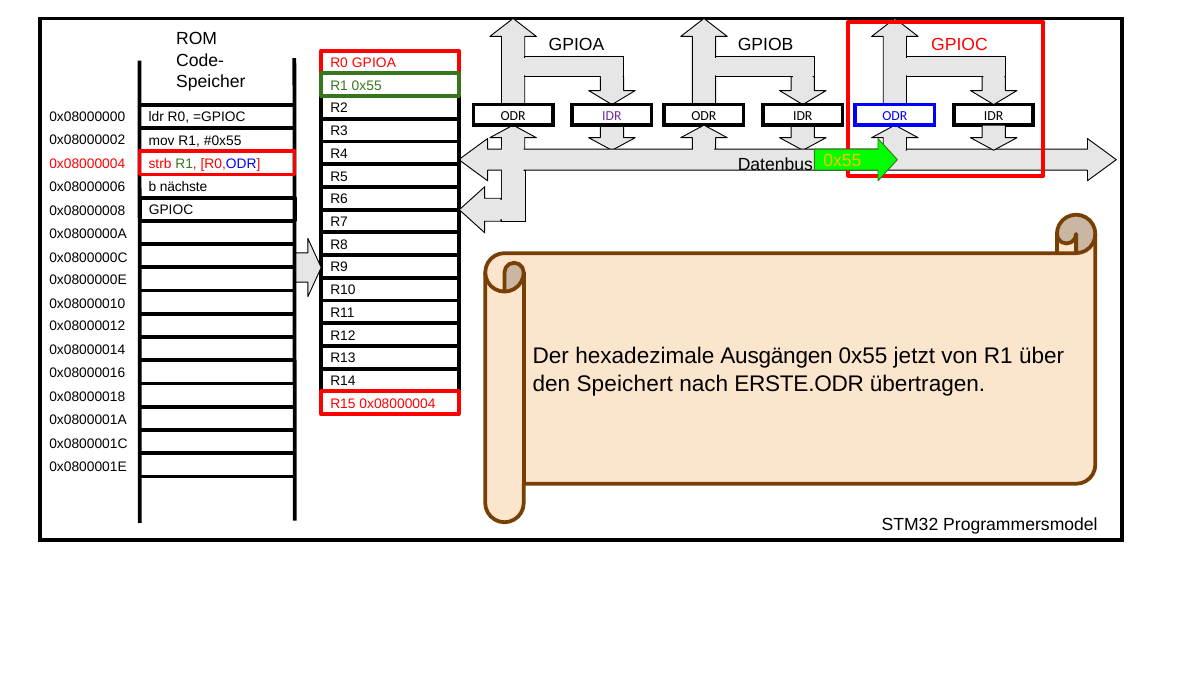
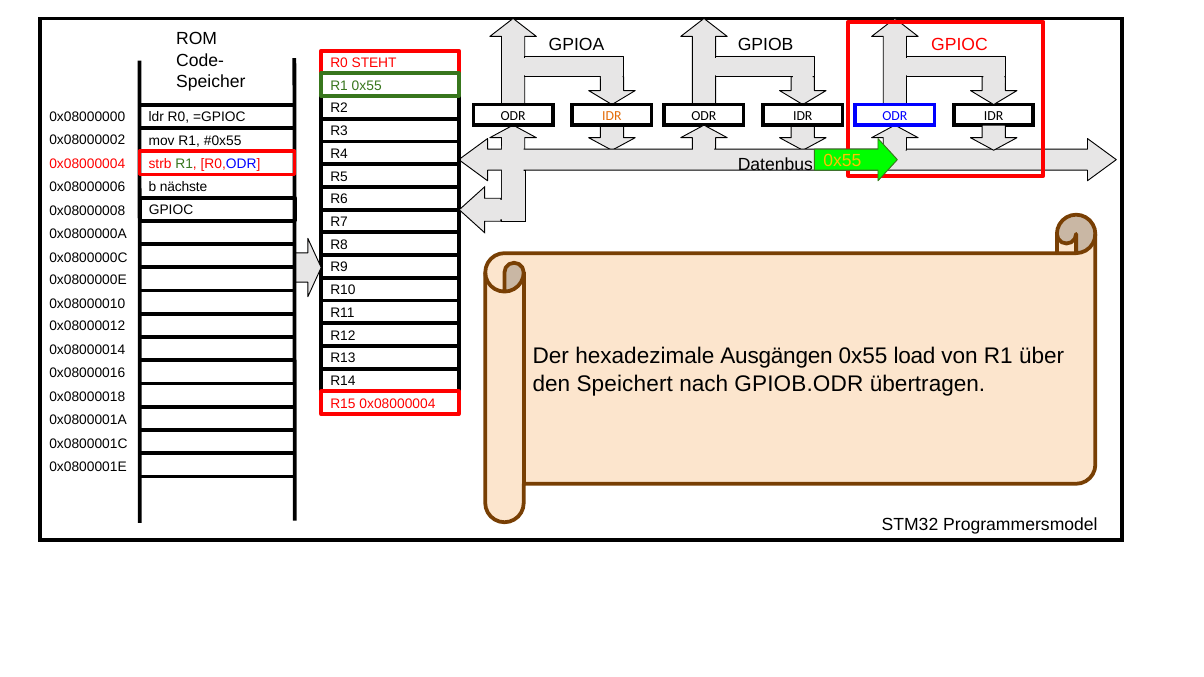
R0 GPIOA: GPIOA -> STEHT (374, 63)
IDR colour: purple -> orange (612, 116)
jetzt: jetzt -> load (915, 357)
ERSTE.ODR: ERSTE.ODR -> GPIOB.ODR (799, 384)
